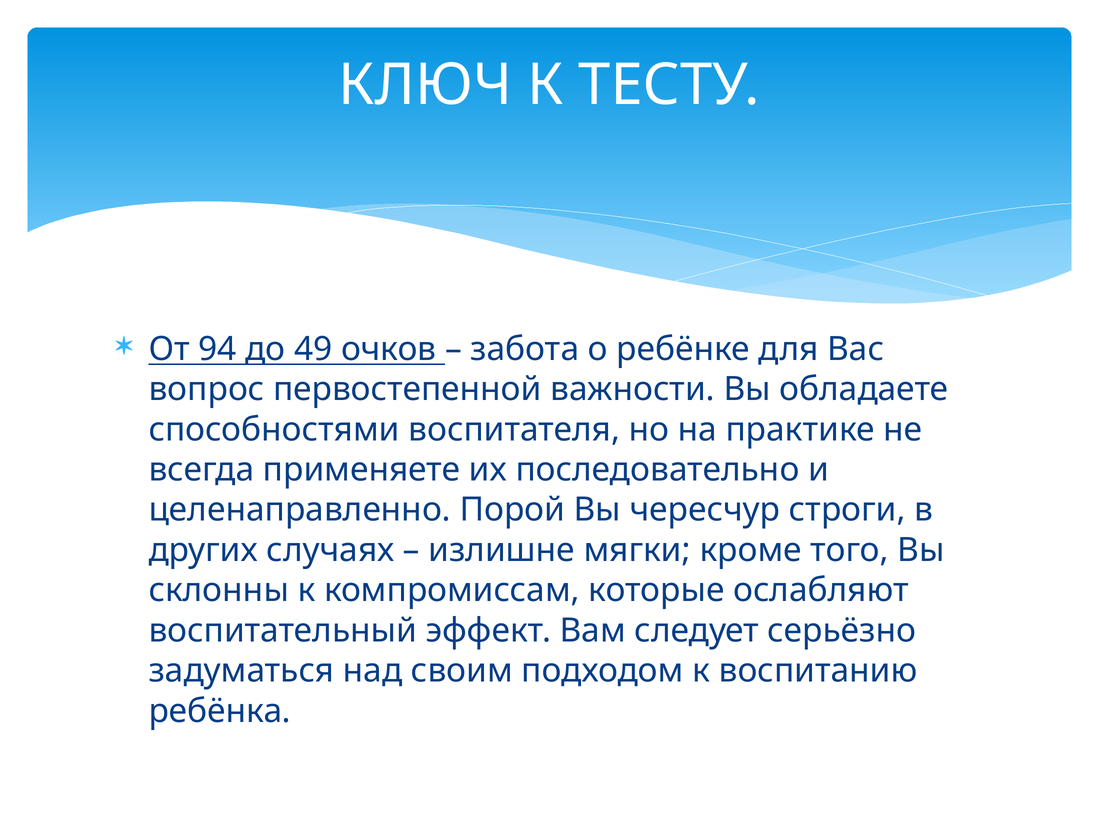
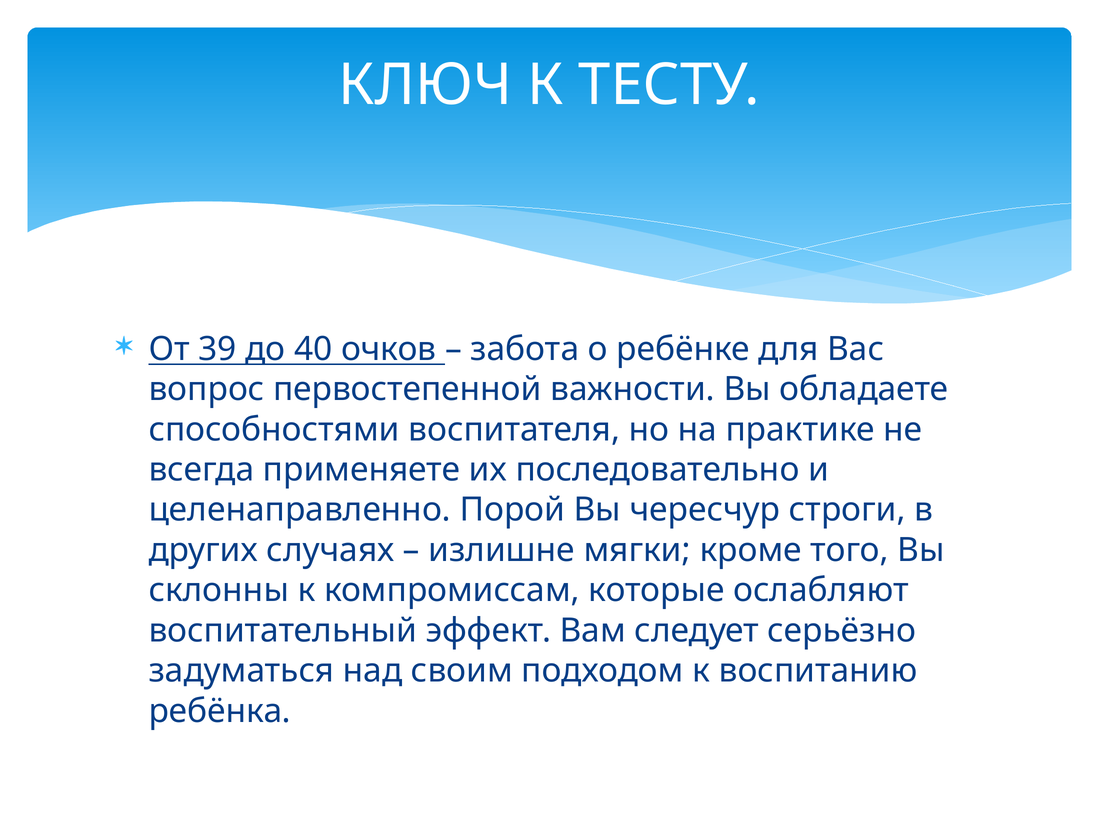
94: 94 -> 39 (217, 349)
49: 49 -> 40 (313, 349)
